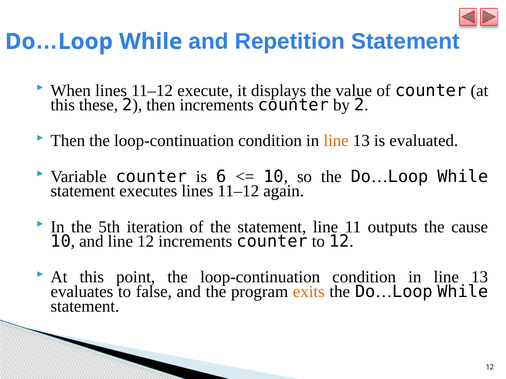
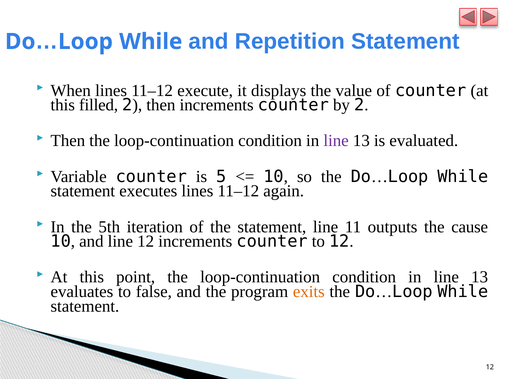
these: these -> filled (99, 105)
line colour: orange -> purple (336, 141)
6: 6 -> 5 (221, 177)
